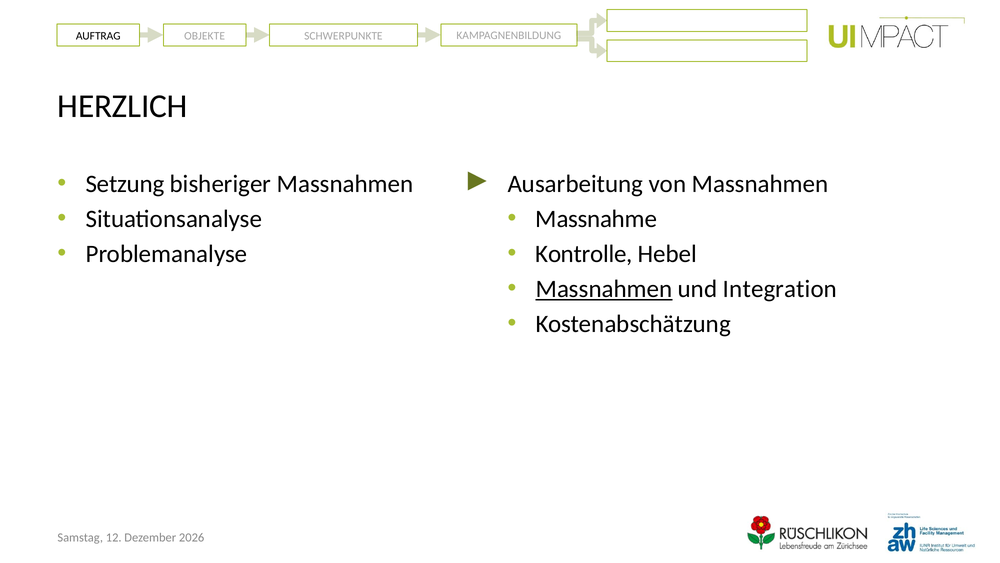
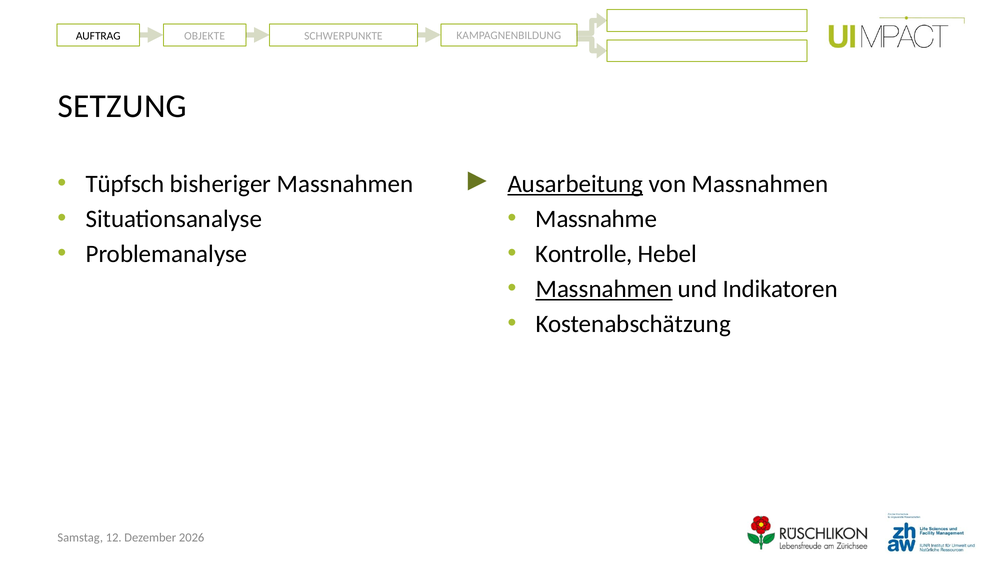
HERZLICH: HERZLICH -> SETZUNG (122, 106)
Setzung: Setzung -> Tüpfsch (125, 184)
Ausarbeitung underline: none -> present (575, 184)
Integration: Integration -> Indikatoren (780, 289)
